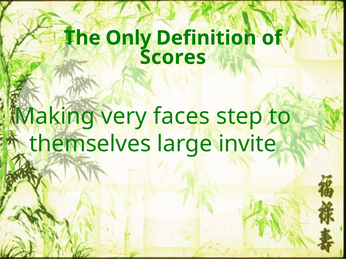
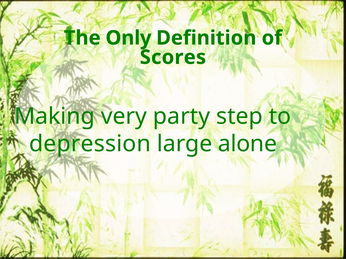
faces: faces -> party (182, 116)
themselves: themselves -> depression (90, 144)
invite: invite -> alone (247, 144)
